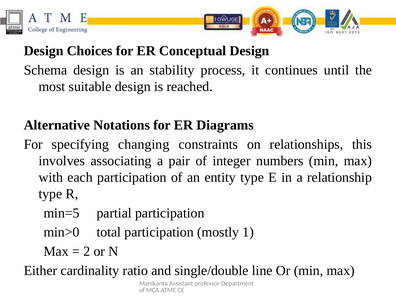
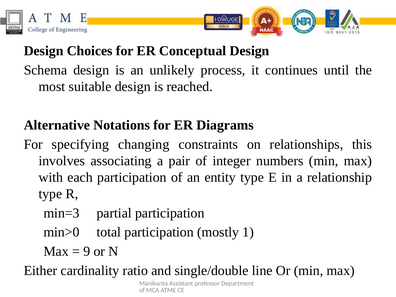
stability: stability -> unlikely (172, 70)
min=5: min=5 -> min=3 (62, 213)
2: 2 -> 9 (87, 251)
